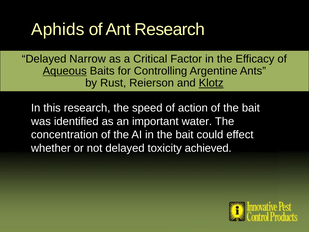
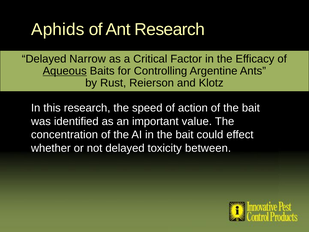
Klotz underline: present -> none (211, 83)
water: water -> value (197, 121)
achieved: achieved -> between (208, 148)
